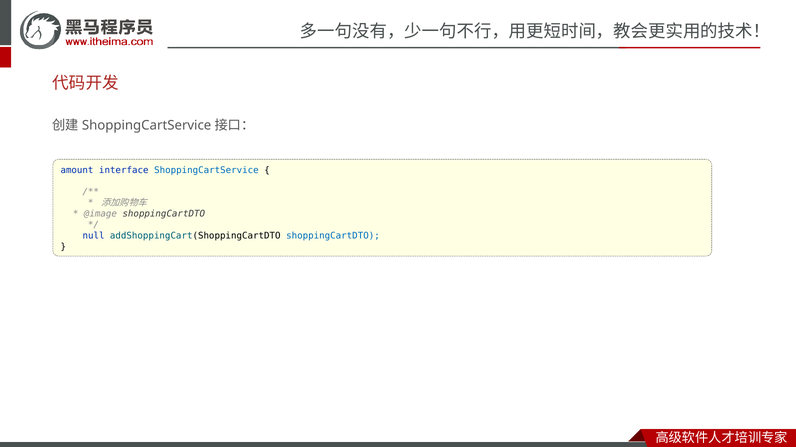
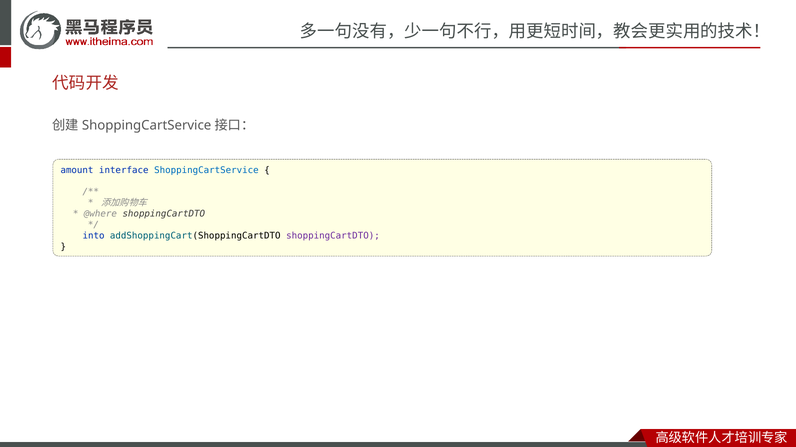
@image: @image -> @where (100, 214)
null: null -> into (94, 236)
shoppingCartDTO colour: blue -> purple (333, 236)
